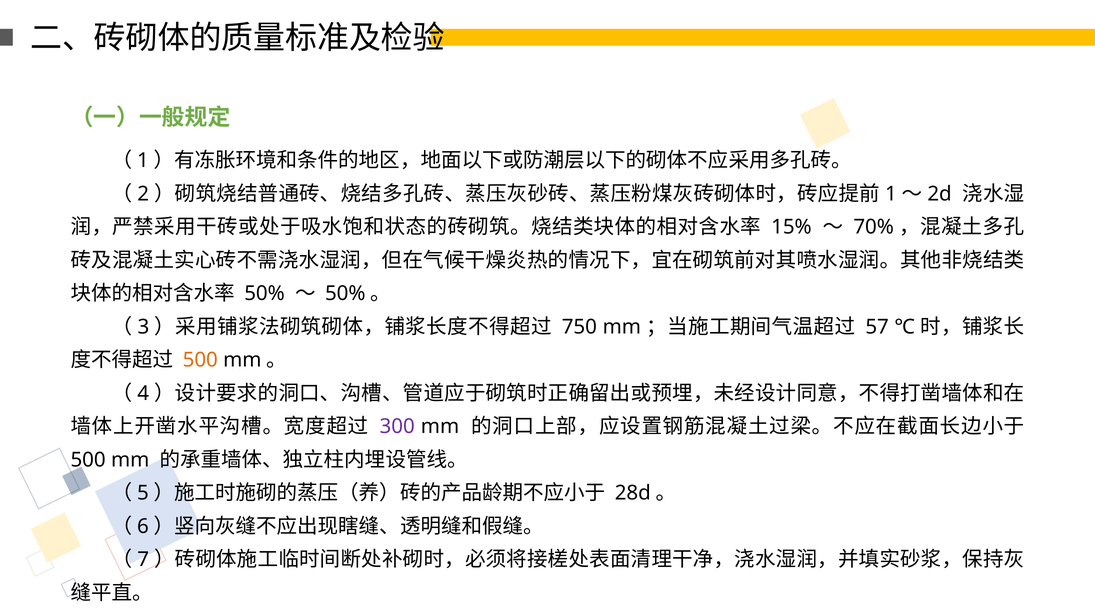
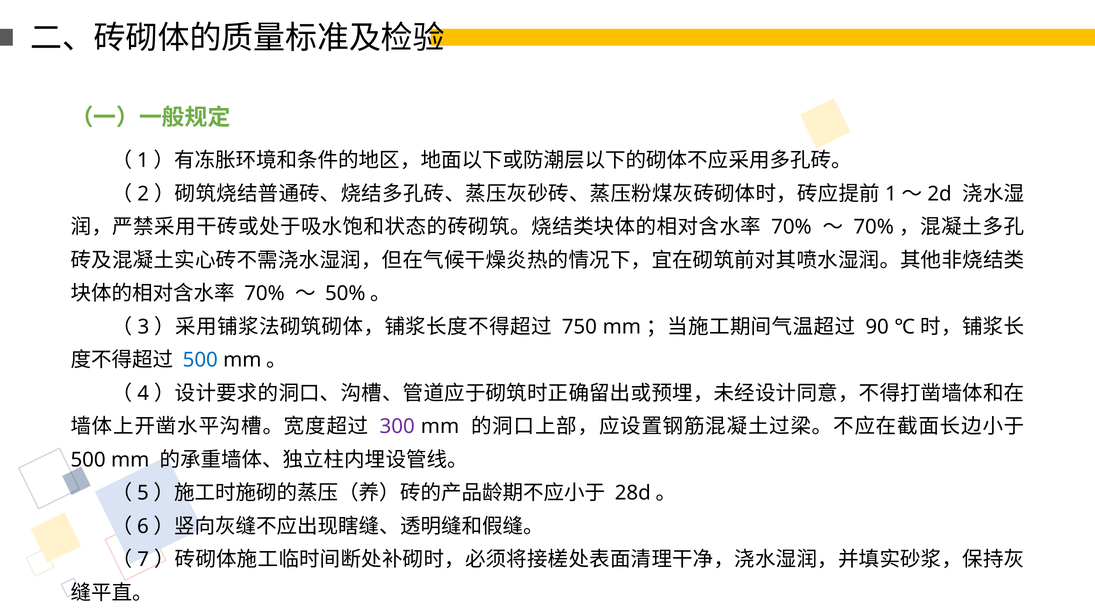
15%: 15% -> 70% (791, 227)
50%: 50% -> 70% (265, 294)
57: 57 -> 90 (877, 327)
500 colour: orange -> blue (200, 360)
